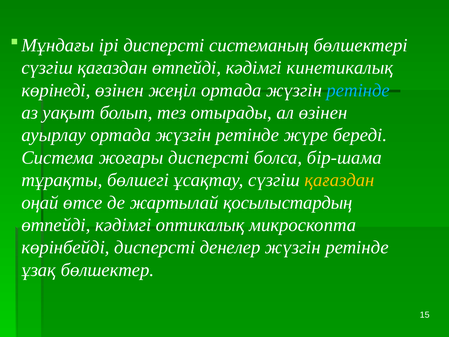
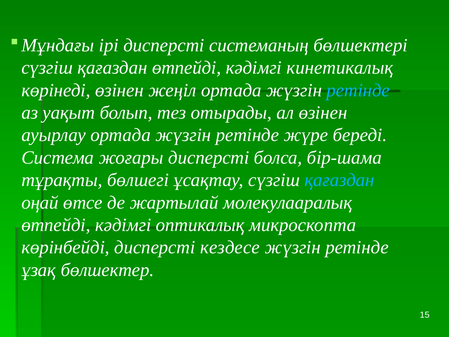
қағаздан colour: yellow -> light blue (339, 180)
қосылыстардың: қосылыстардың -> молекулааралық (288, 202)
денелер: денелер -> кездесе (230, 247)
